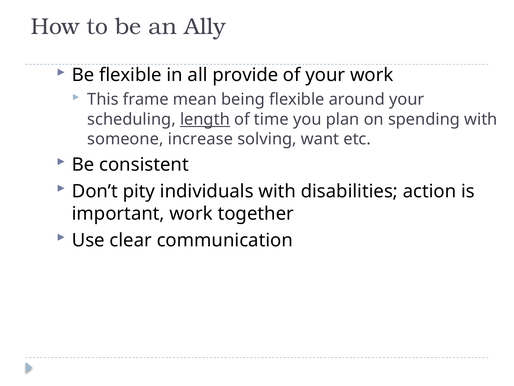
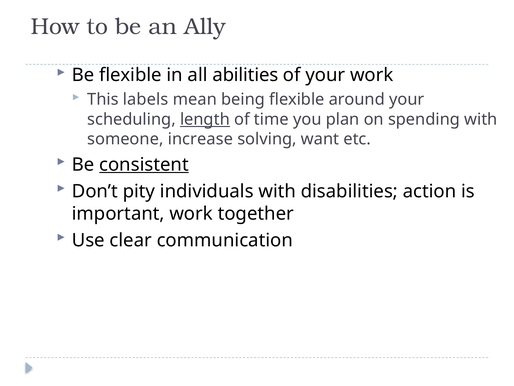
provide: provide -> abilities (245, 75)
frame: frame -> labels (146, 99)
consistent underline: none -> present (144, 164)
